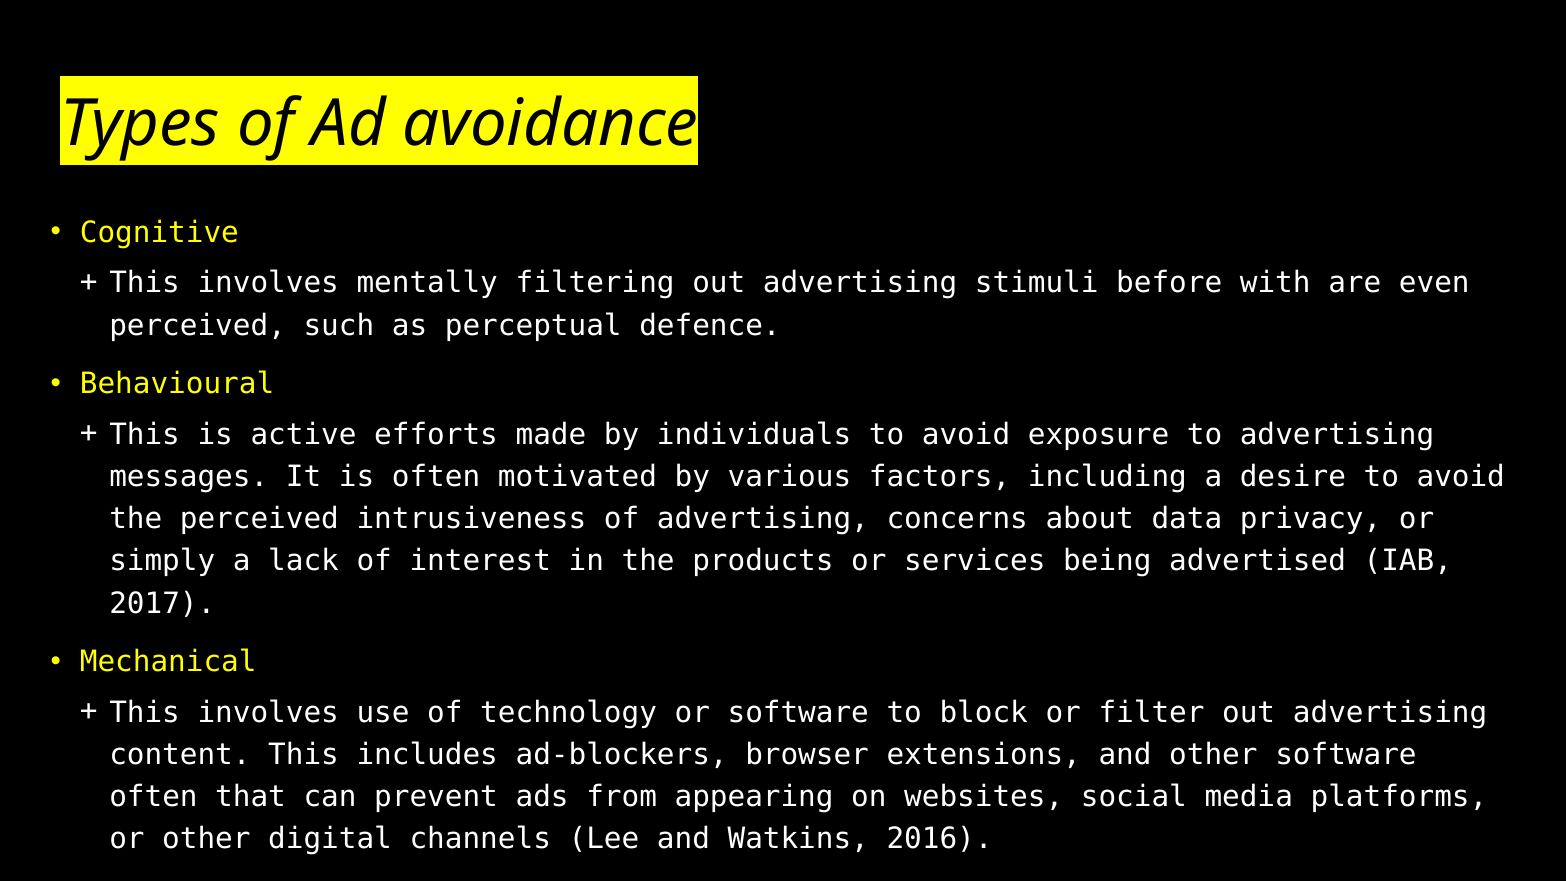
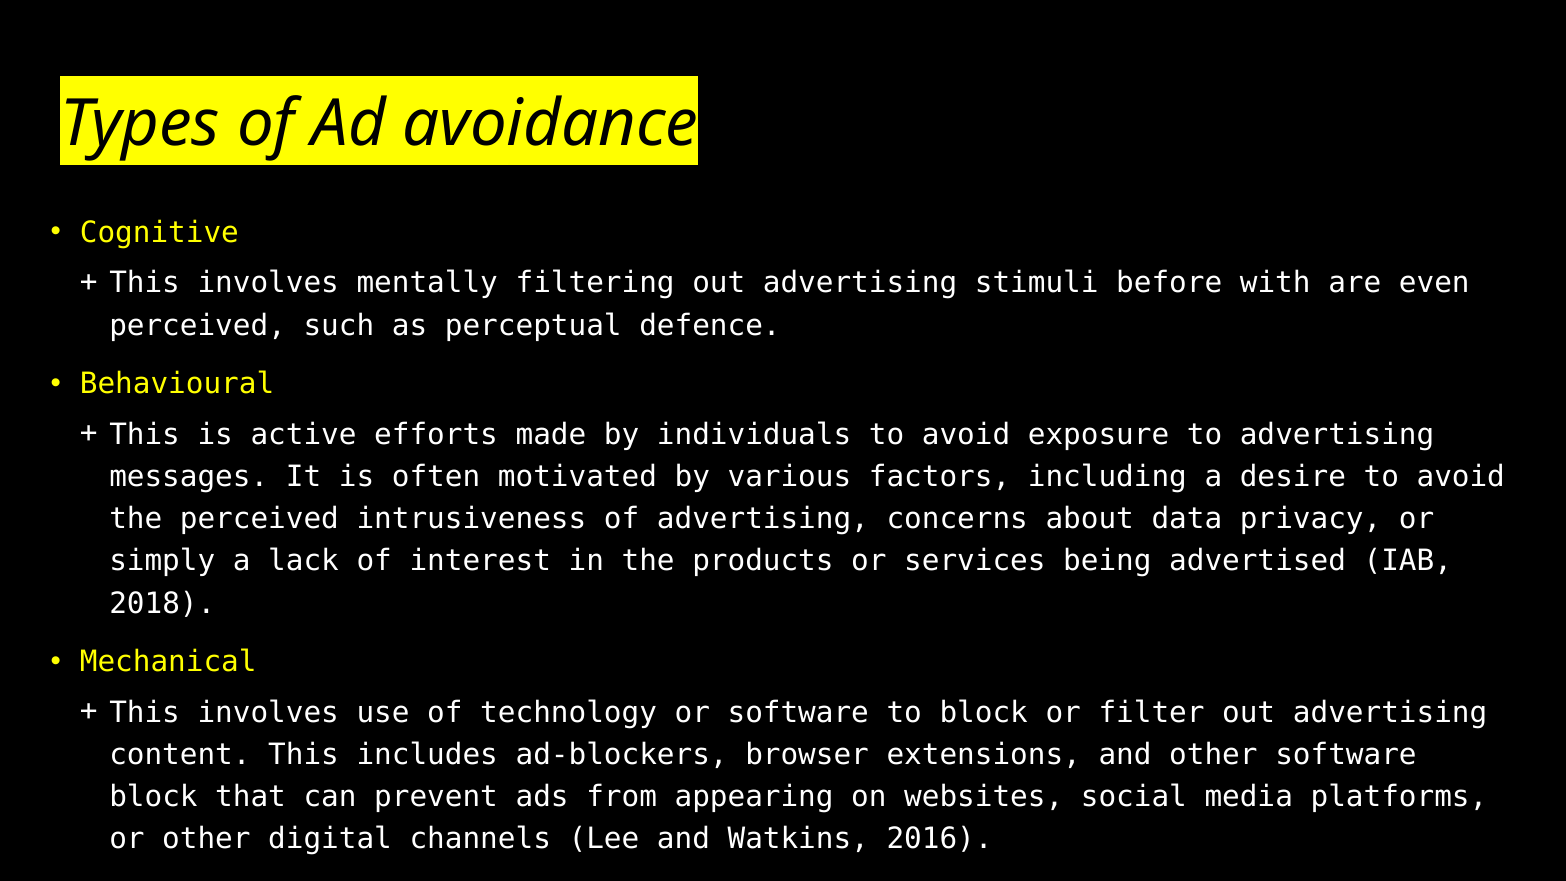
2017: 2017 -> 2018 (162, 603)
often: often -> block (153, 797)
